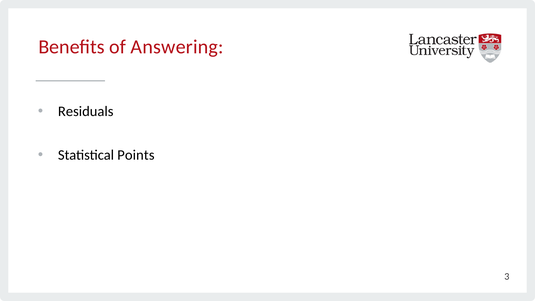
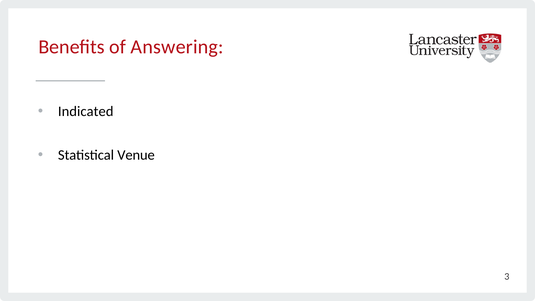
Residuals: Residuals -> Indicated (86, 111)
Points: Points -> Venue (136, 155)
